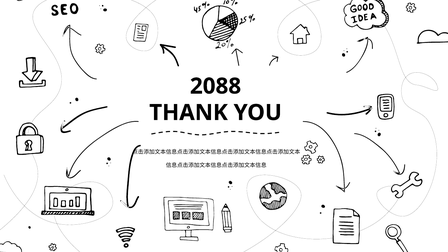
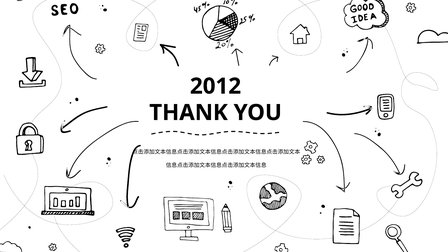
2088: 2088 -> 2012 (216, 86)
